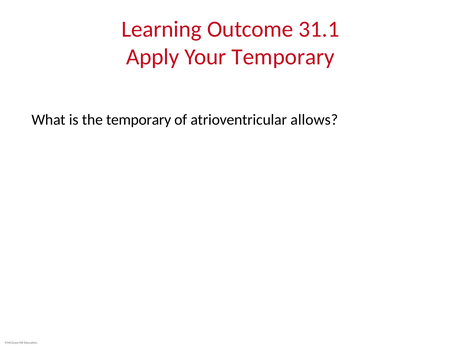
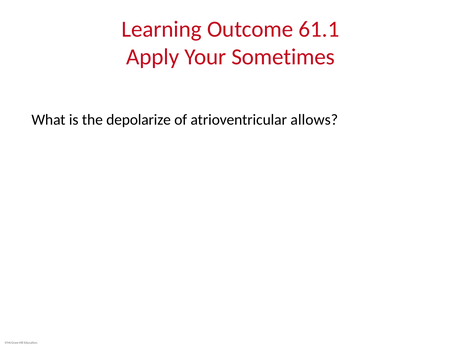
31.1: 31.1 -> 61.1 (319, 29)
Your Temporary: Temporary -> Sometimes (283, 57)
the temporary: temporary -> depolarize (139, 120)
